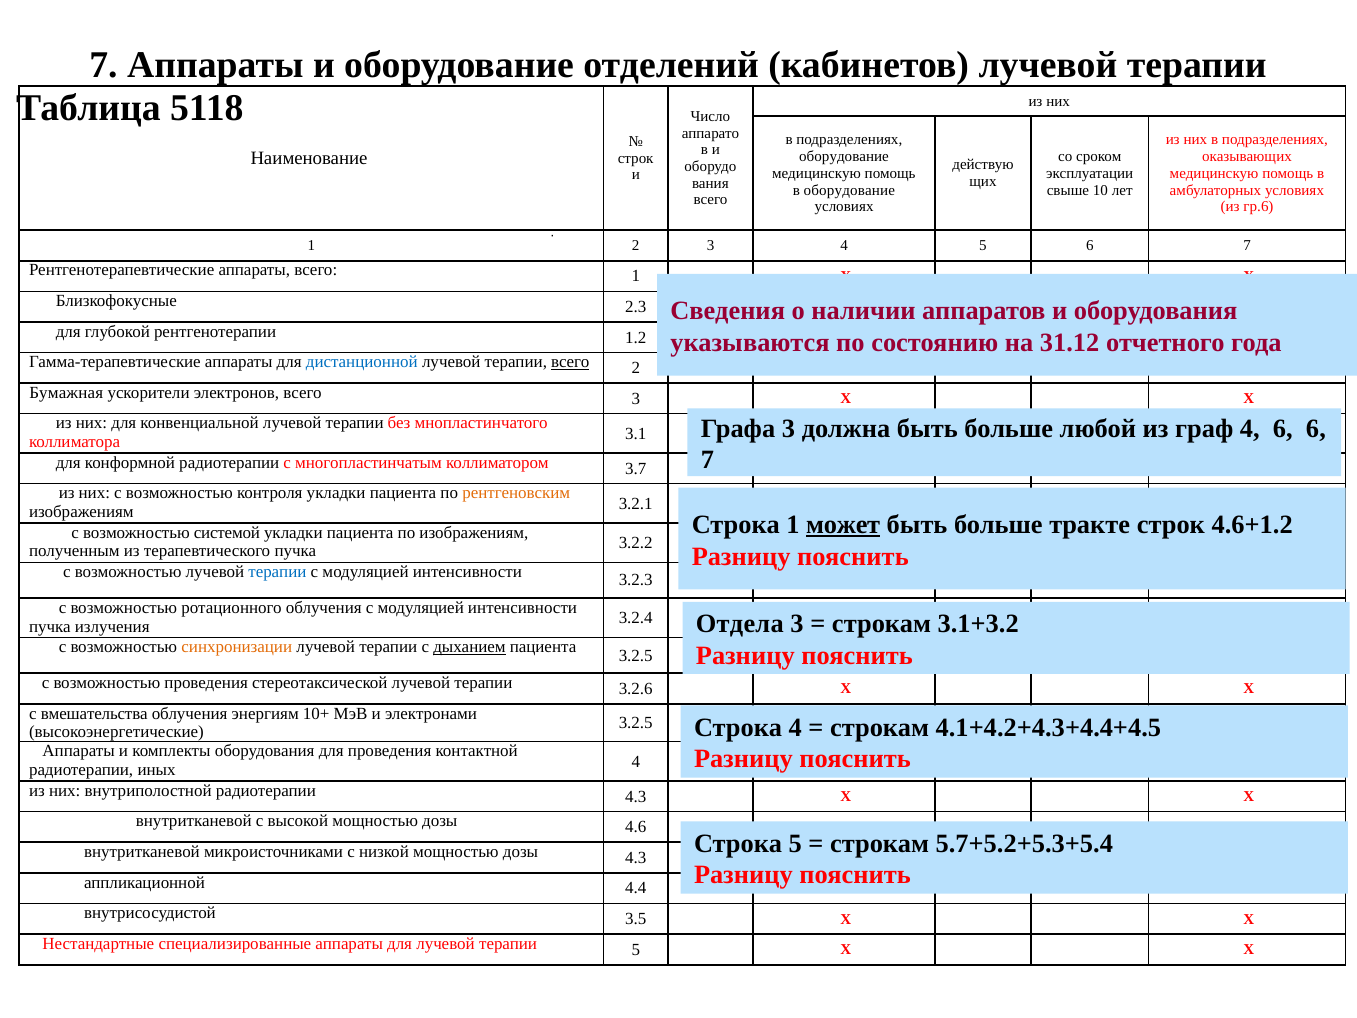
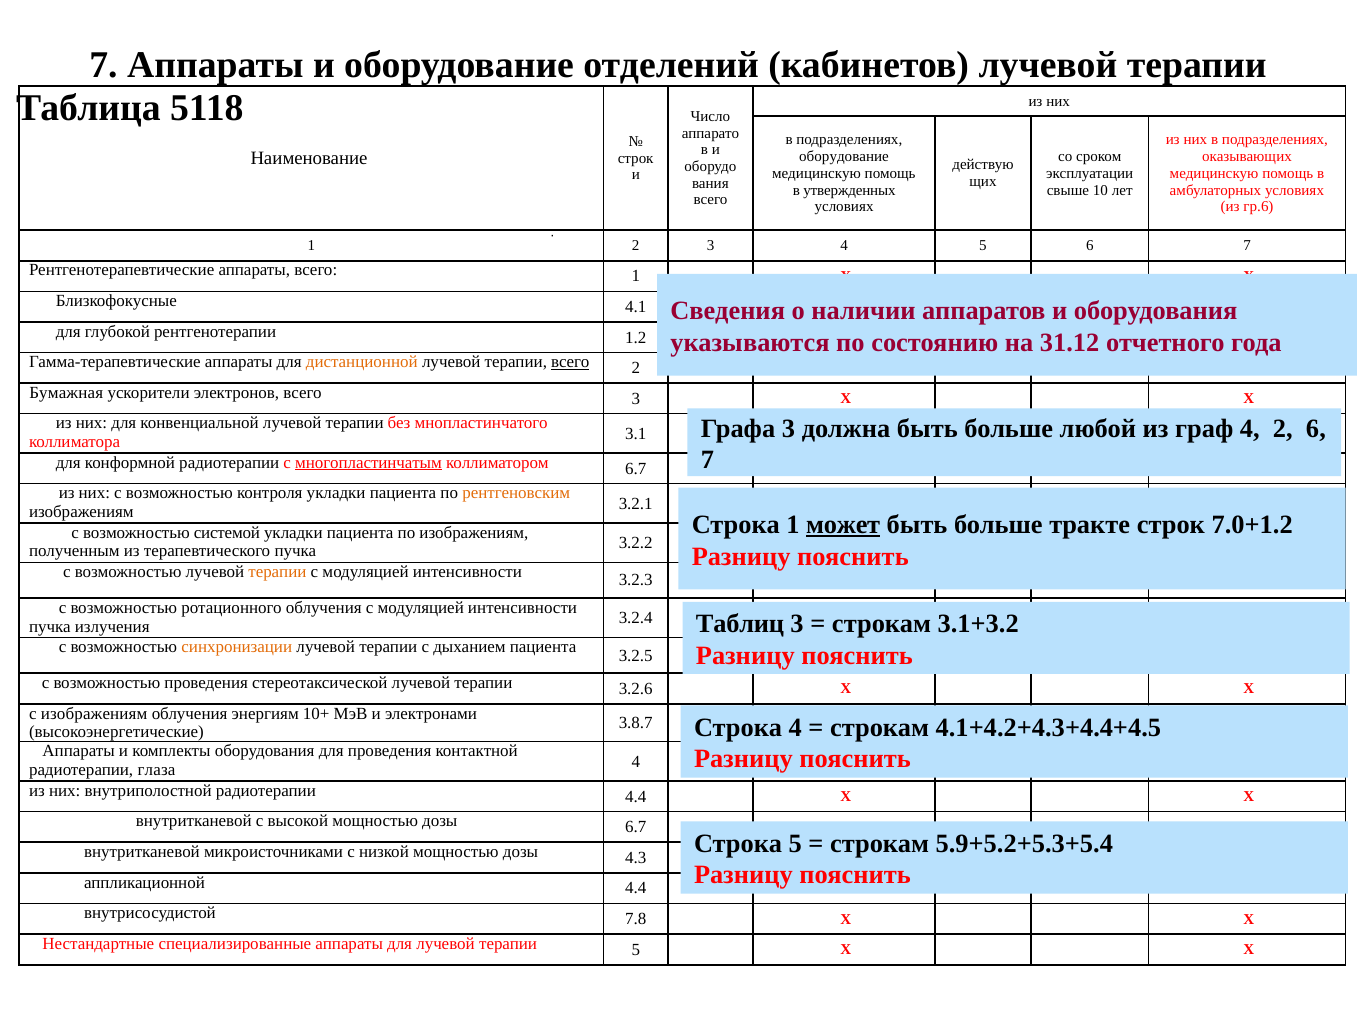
в оборудование: оборудование -> утвержденных (849, 190)
2.3: 2.3 -> 4.1 (636, 307)
дистанционной colour: blue -> orange (362, 362)
6: 6 -> 2 (1283, 428)
многопластинчатым underline: none -> present (368, 462)
коллиматором 3.7: 3.7 -> 6.7 (636, 468)
4.6+1.2: 4.6+1.2 -> 7.0+1.2 (1252, 524)
терапии colour: blue -> orange (277, 572)
Отдела: Отдела -> Таблиц (740, 624)
дыханием underline: present -> none (469, 647)
с вмешательства: вмешательства -> изображениям (94, 713)
3.2.5: 3.2.5 -> 3.8.7 (636, 723)
иных: иных -> глаза (156, 770)
радиотерапии 4.3: 4.3 -> 4.4 (636, 796)
дозы 4.6: 4.6 -> 6.7 (636, 827)
5.7+5.2+5.3+5.4: 5.7+5.2+5.3+5.4 -> 5.9+5.2+5.3+5.4 (1024, 843)
3.5: 3.5 -> 7.8 (636, 919)
